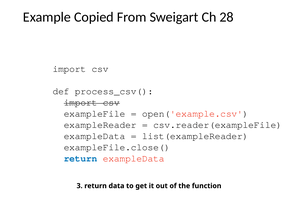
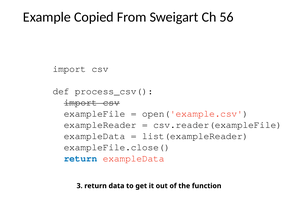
28: 28 -> 56 (227, 17)
